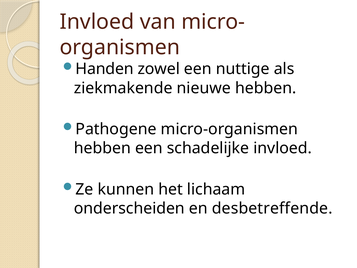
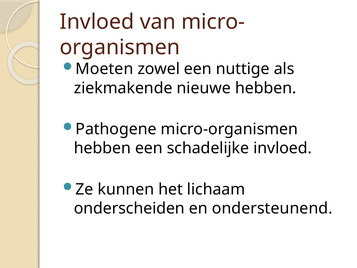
Handen: Handen -> Moeten (104, 69)
desbetreffende: desbetreffende -> ondersteunend (272, 208)
